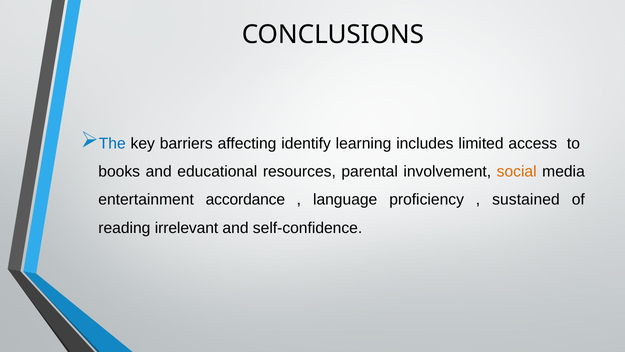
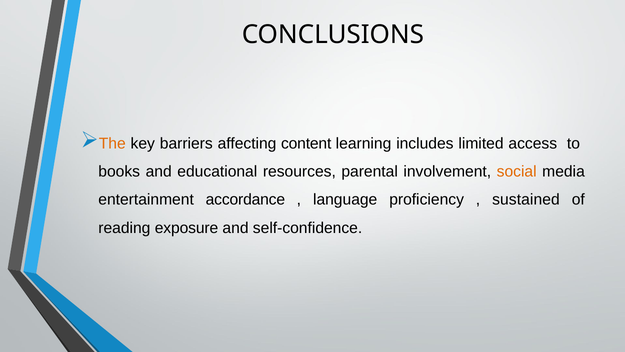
The colour: blue -> orange (112, 143)
identify: identify -> content (306, 143)
irrelevant: irrelevant -> exposure (187, 228)
